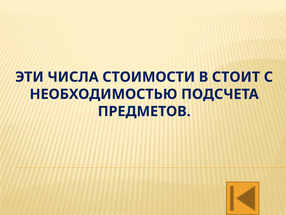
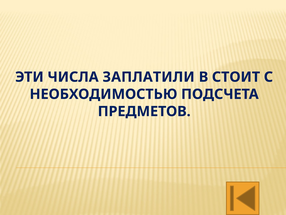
СТОИМОСТИ: СТОИМОСТИ -> ЗАПЛАТИЛИ (149, 77)
